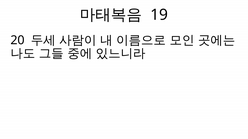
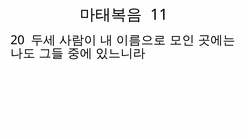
19: 19 -> 11 (159, 15)
